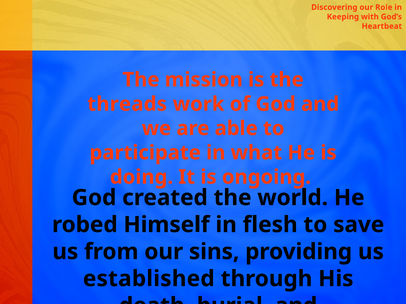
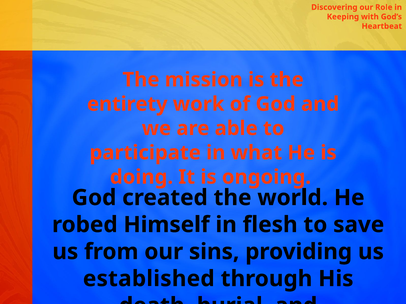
threads: threads -> entirety (127, 104)
